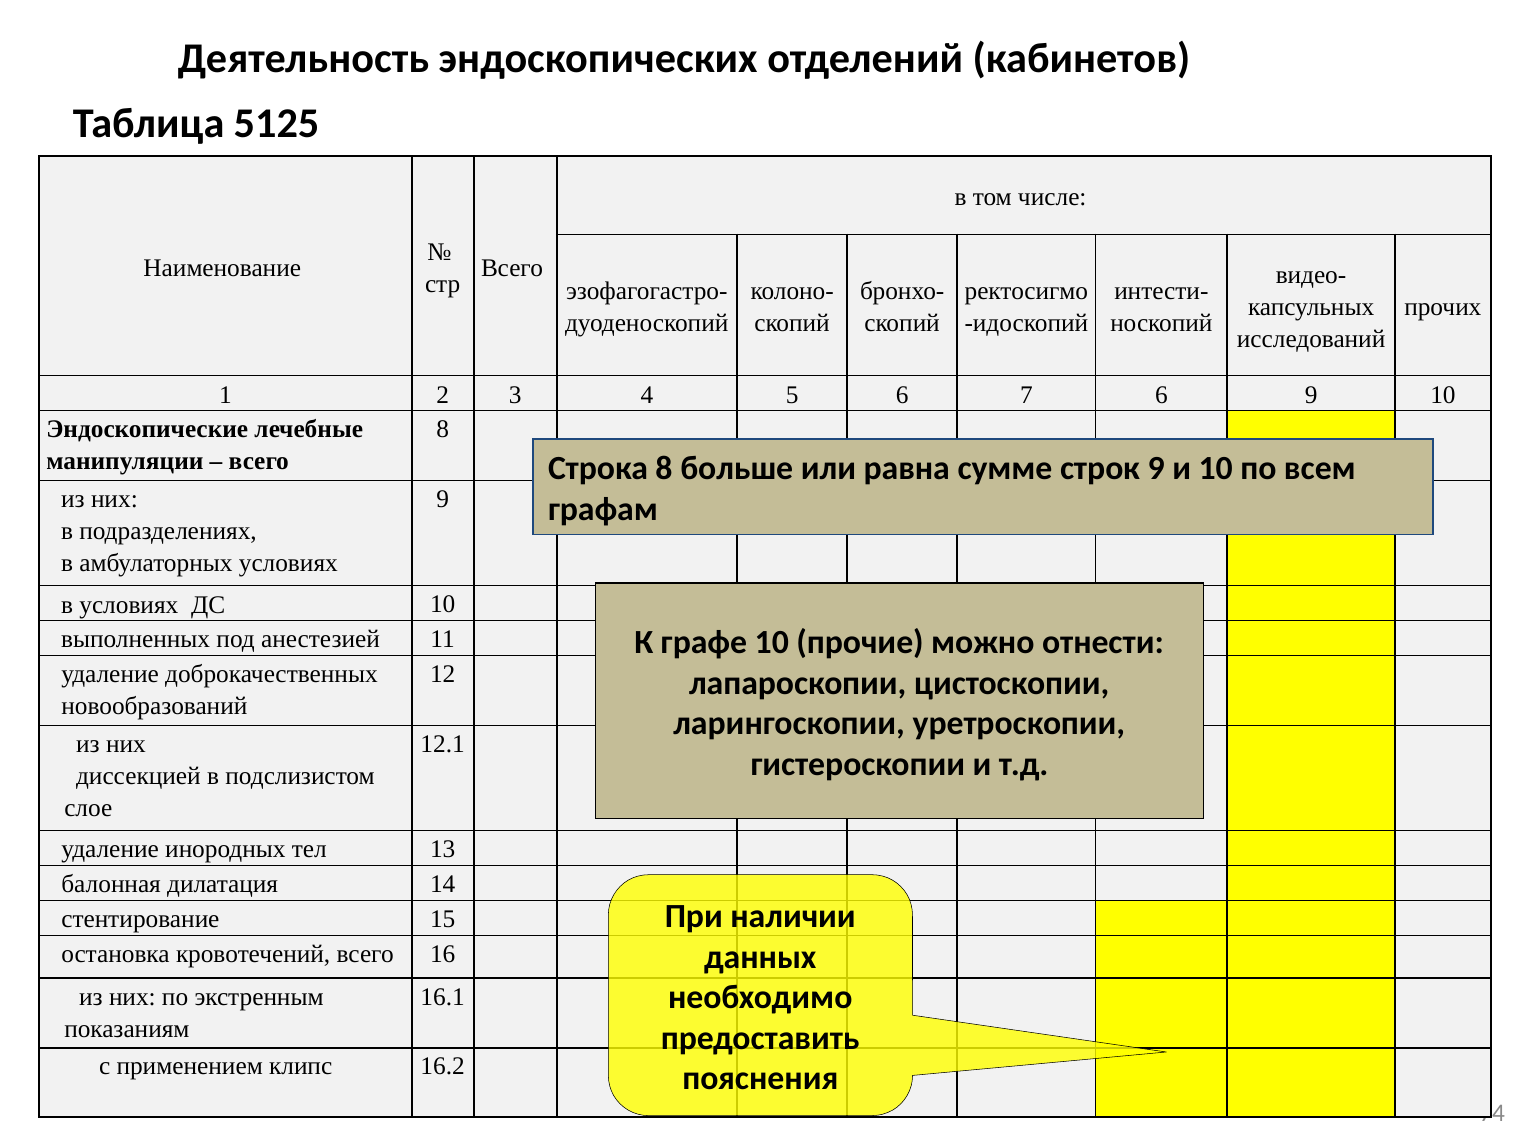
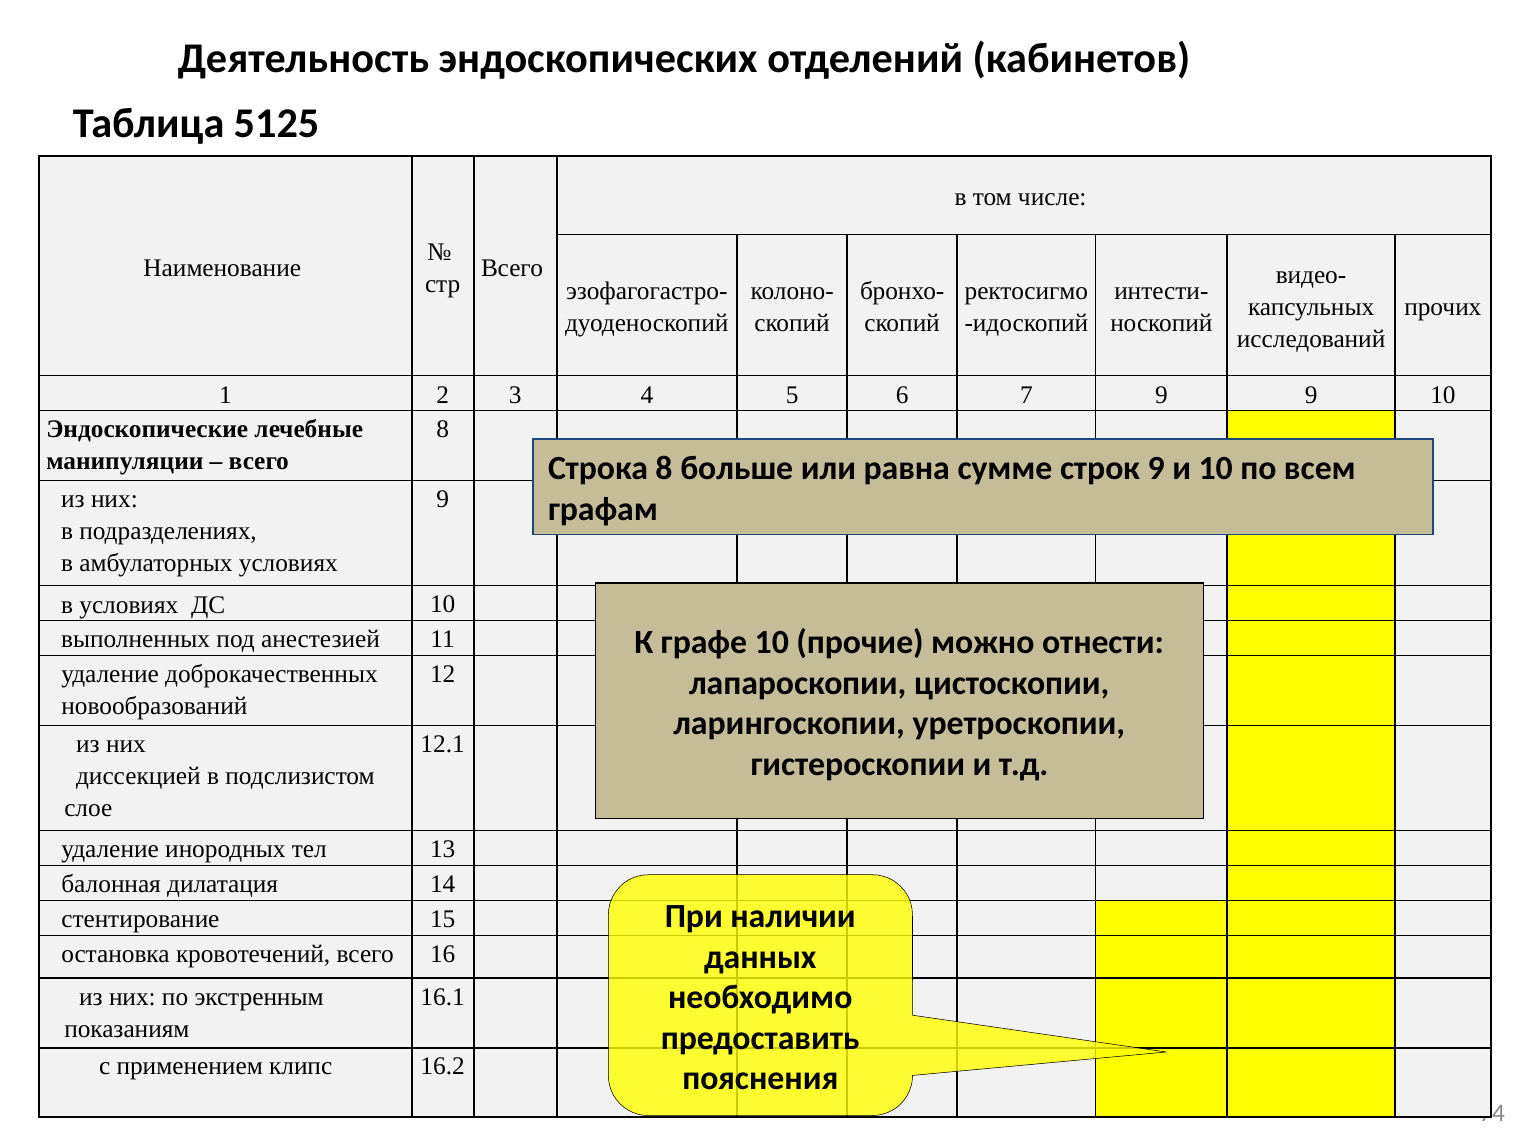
7 6: 6 -> 9 (1161, 395)
